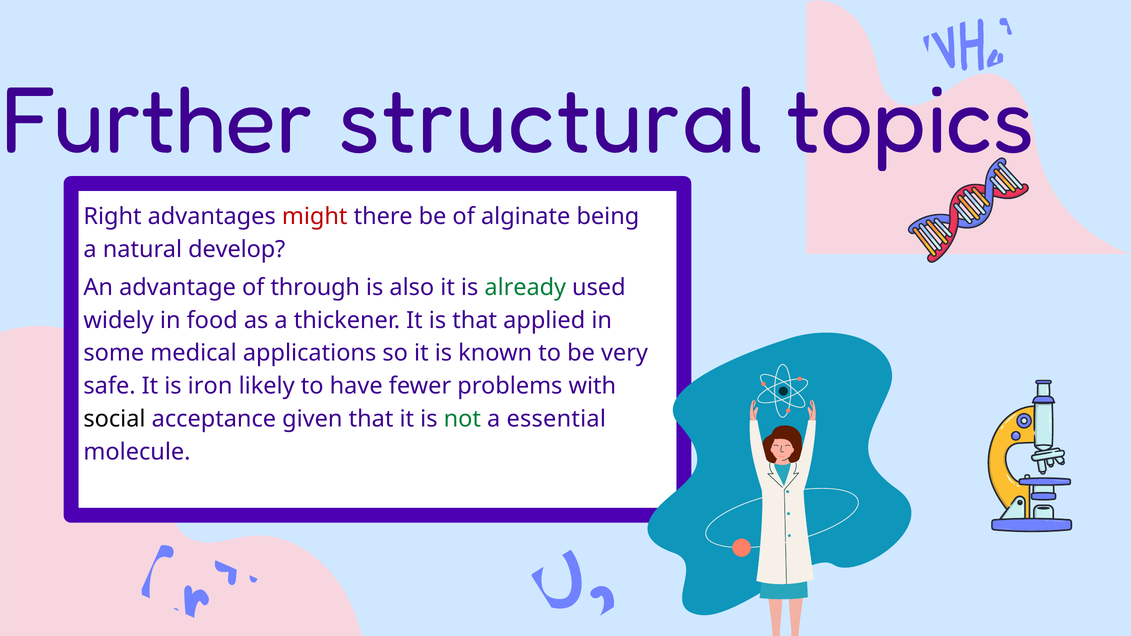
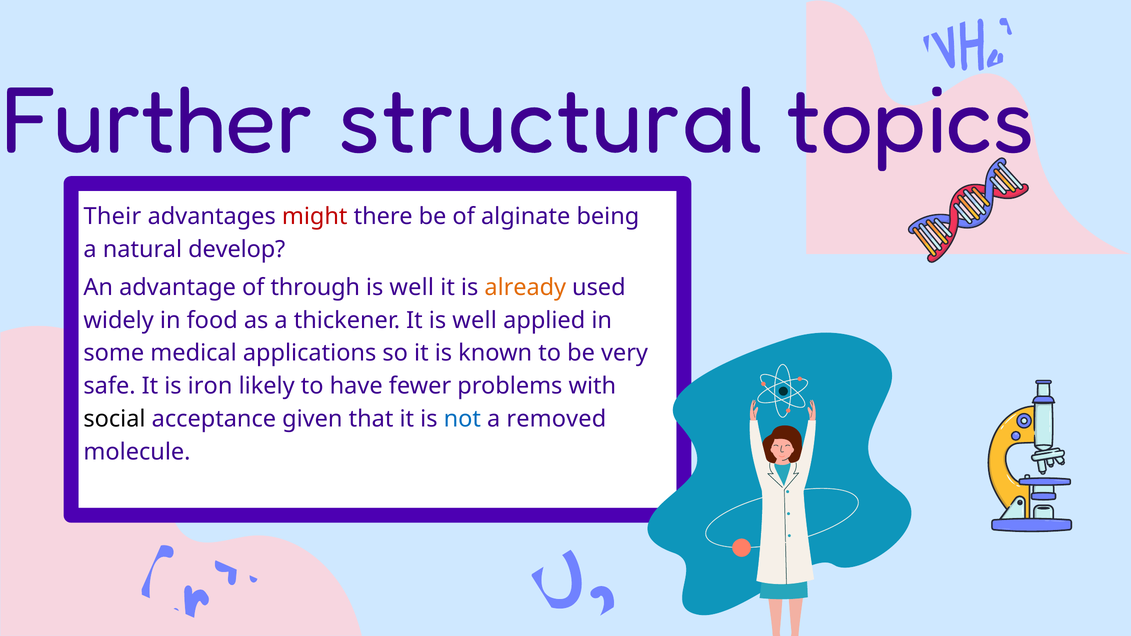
Right: Right -> Their (112, 216)
also: also -> well (412, 287)
already colour: green -> orange (525, 287)
It is that: that -> well (475, 320)
not colour: green -> blue (462, 419)
essential: essential -> removed (556, 419)
